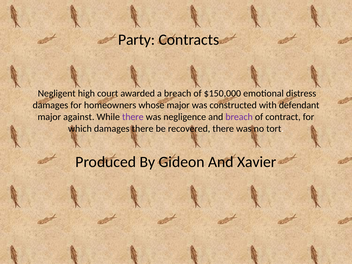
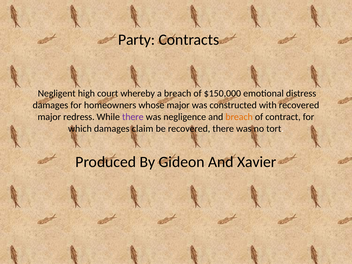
awarded: awarded -> whereby (138, 93)
with defendant: defendant -> recovered (299, 105)
against: against -> redress (79, 117)
breach colour: purple -> orange (239, 117)
damages there: there -> claim (143, 129)
